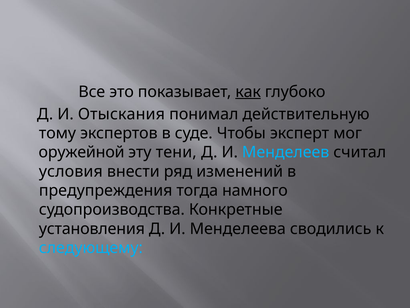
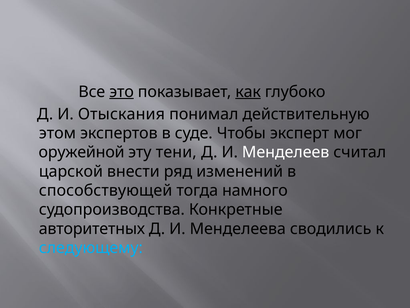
это underline: none -> present (122, 92)
тому: тому -> этом (57, 133)
Менделеев colour: light blue -> white (286, 152)
условия: условия -> царской (71, 171)
предупреждения: предупреждения -> способствующей (106, 190)
установления: установления -> авторитетных (92, 228)
